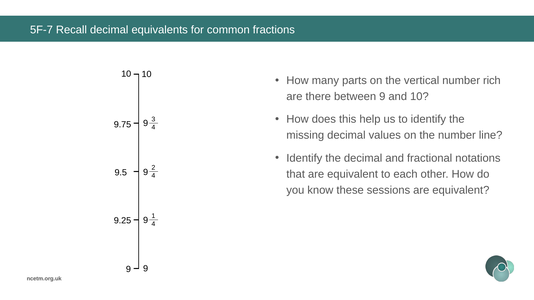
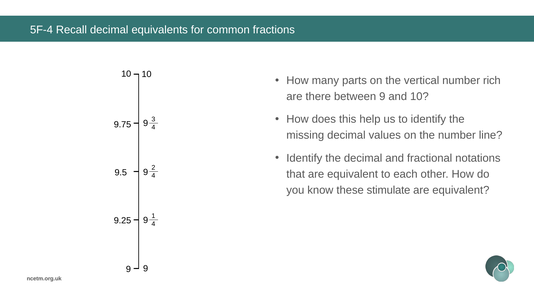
5F-7: 5F-7 -> 5F-4 (41, 30)
sessions: sessions -> stimulate (389, 190)
